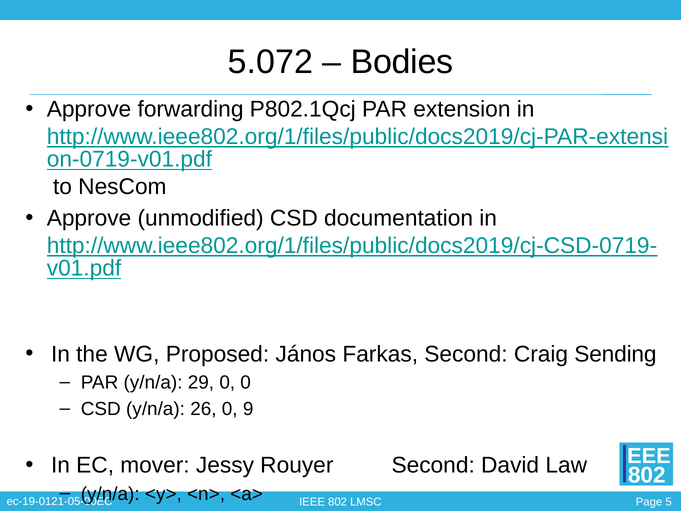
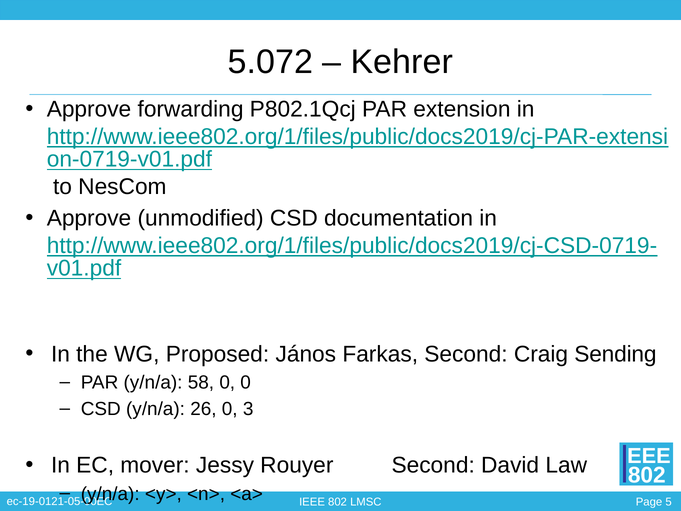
Bodies: Bodies -> Kehrer (402, 62)
29: 29 -> 58 (201, 382)
9: 9 -> 3 (248, 409)
